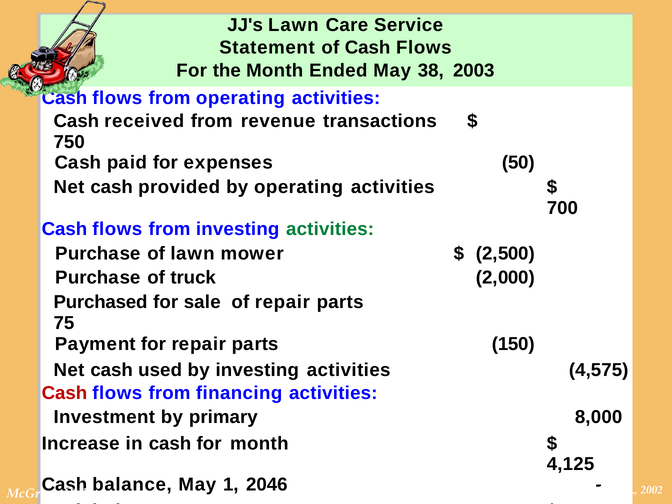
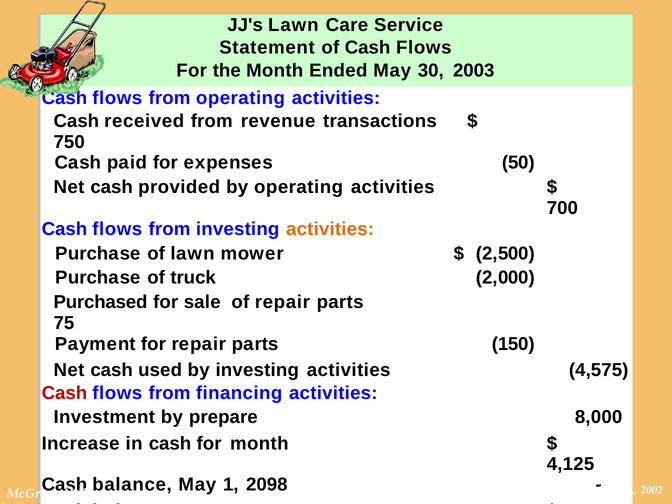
38: 38 -> 30 (431, 71)
activities colour: green -> orange (330, 229)
primary: primary -> prepare (223, 417)
2046: 2046 -> 2098 (267, 485)
